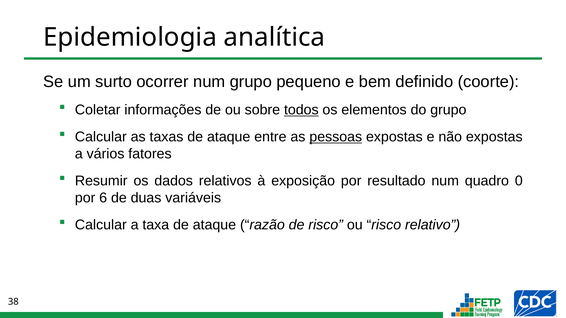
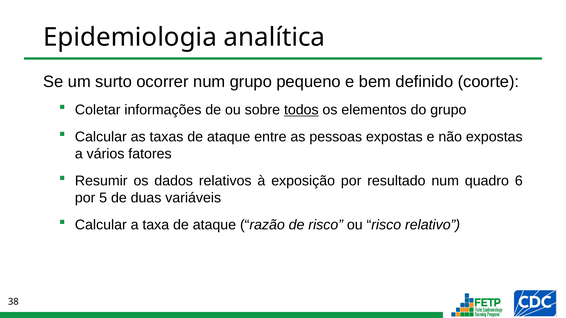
pessoas underline: present -> none (336, 137)
0: 0 -> 6 (519, 181)
6: 6 -> 5 (103, 198)
